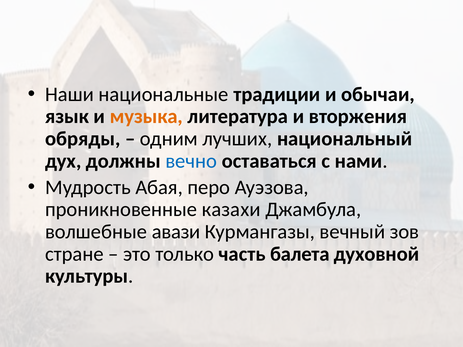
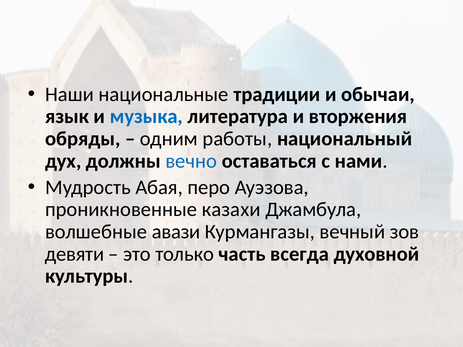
музыка colour: orange -> blue (146, 117)
лучших: лучших -> работы (237, 139)
стране: стране -> девяти (74, 254)
балета: балета -> всегда (300, 254)
